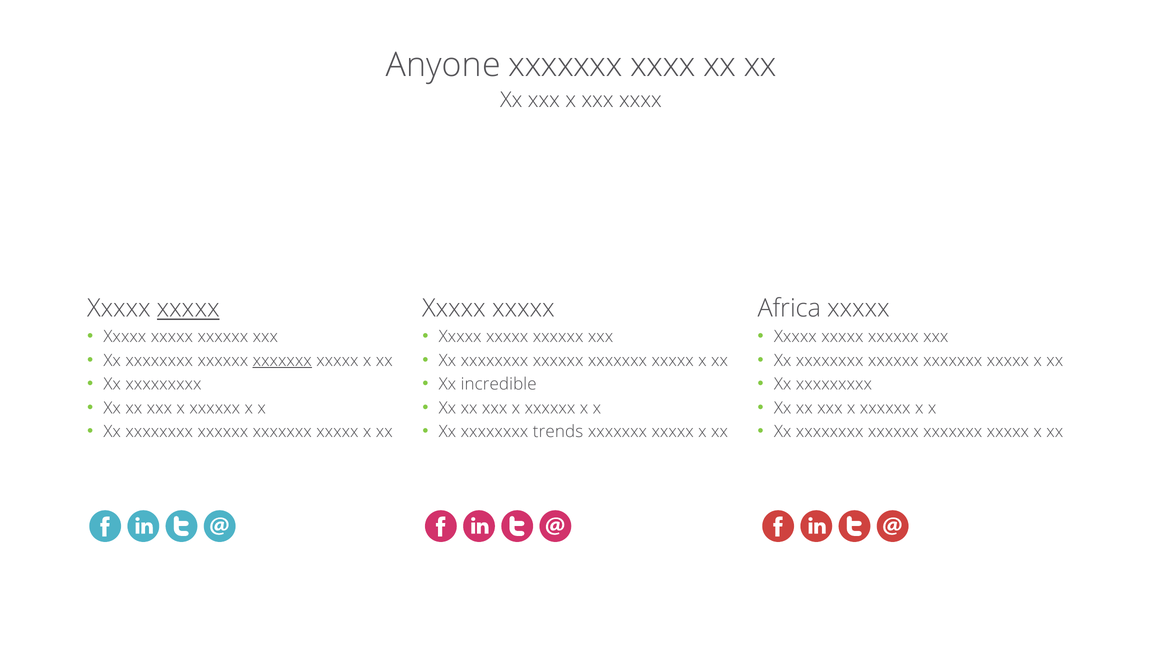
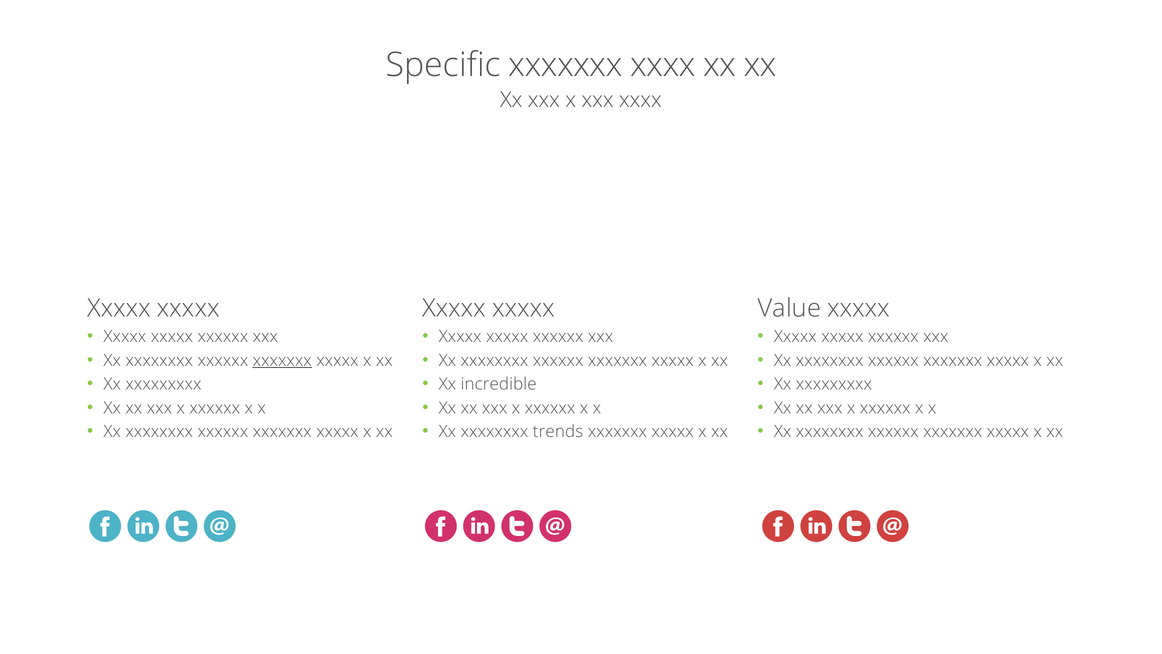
Anyone: Anyone -> Specific (443, 65)
xxxxx underline: present -> none (188, 308)
Africa: Africa -> Value (789, 308)
